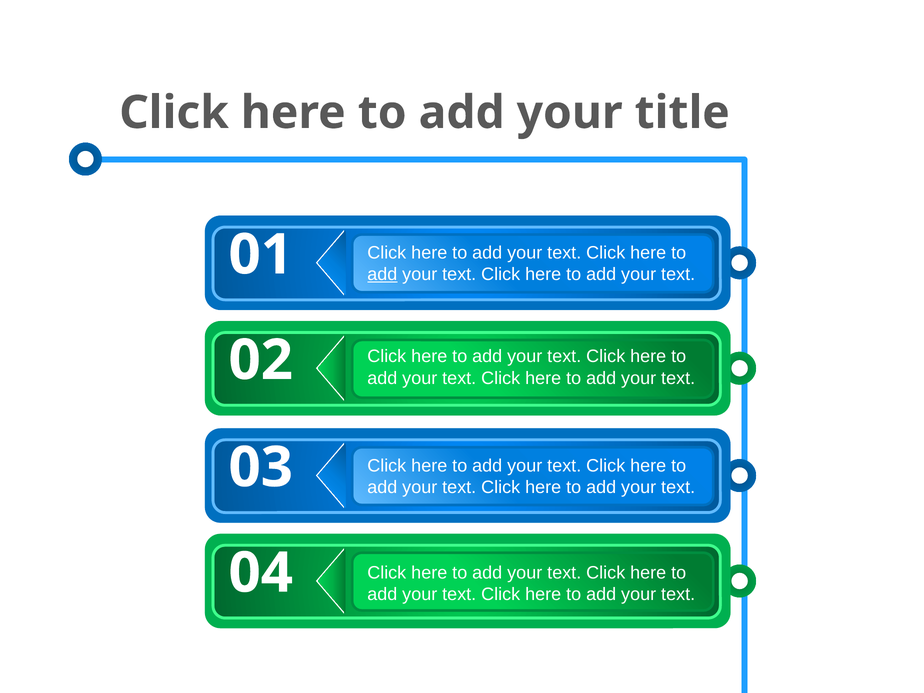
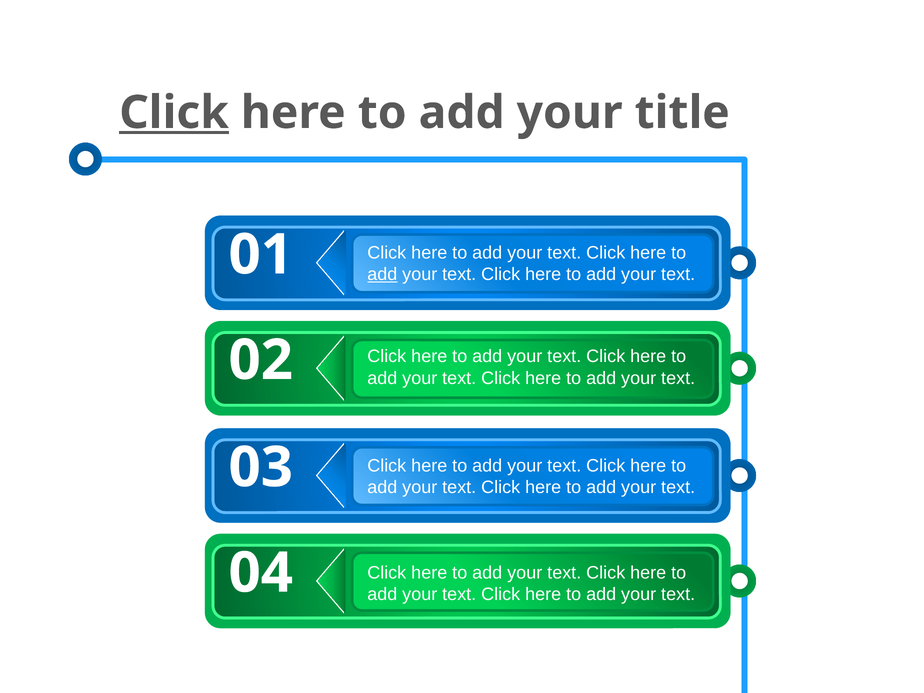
Click underline: none -> present (174, 113)
